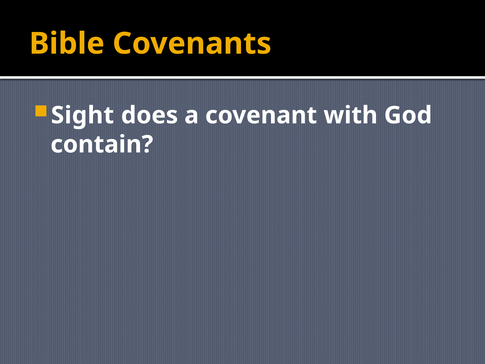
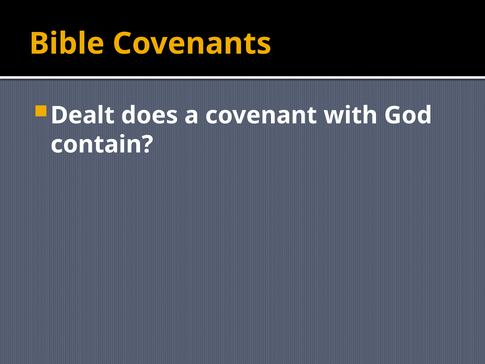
Sight: Sight -> Dealt (83, 115)
